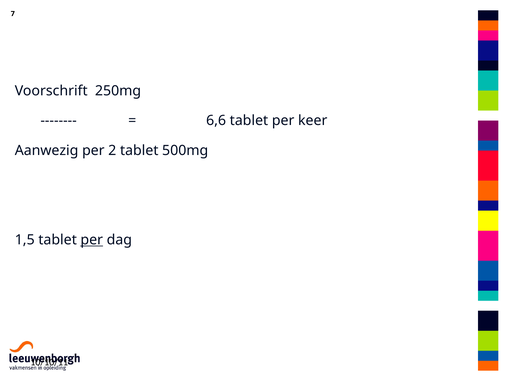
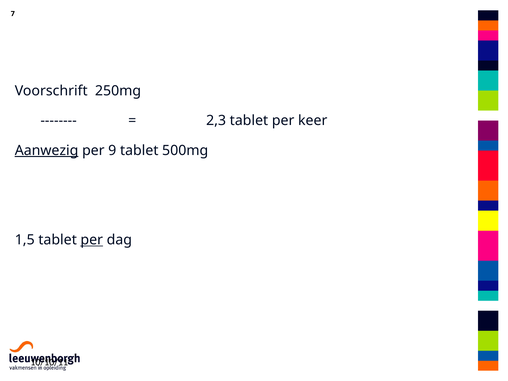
6,6: 6,6 -> 2,3 (216, 121)
Aanwezig underline: none -> present (47, 150)
2: 2 -> 9 (112, 150)
